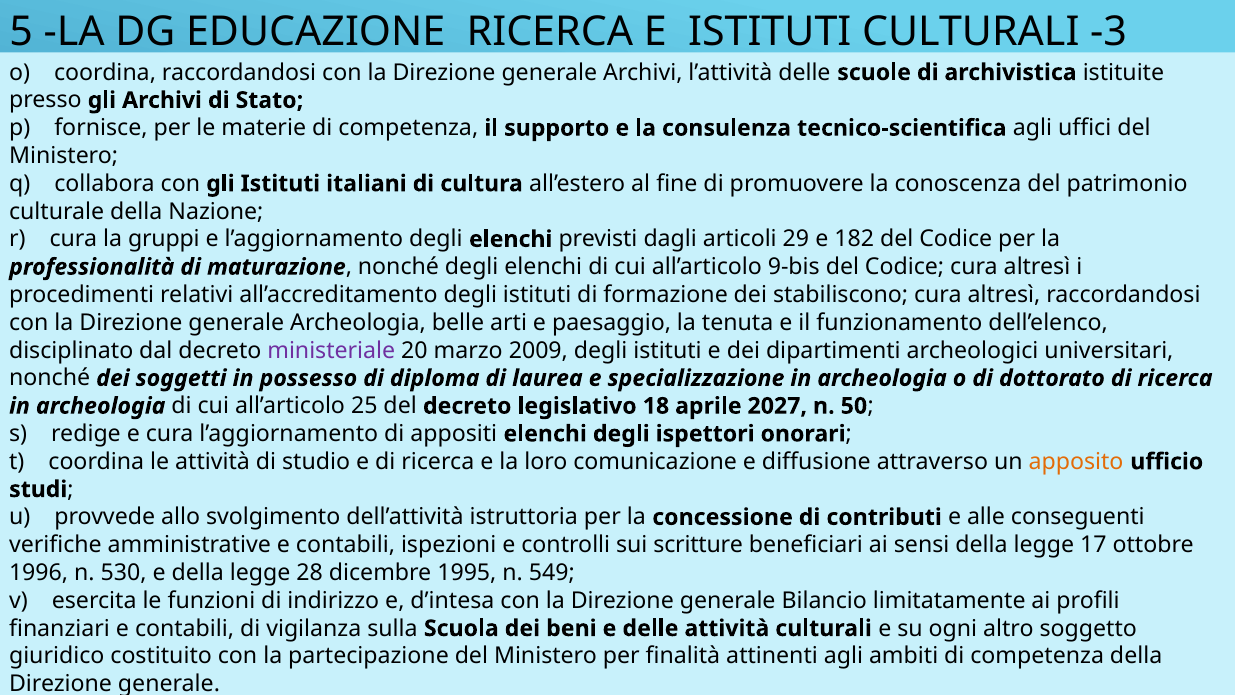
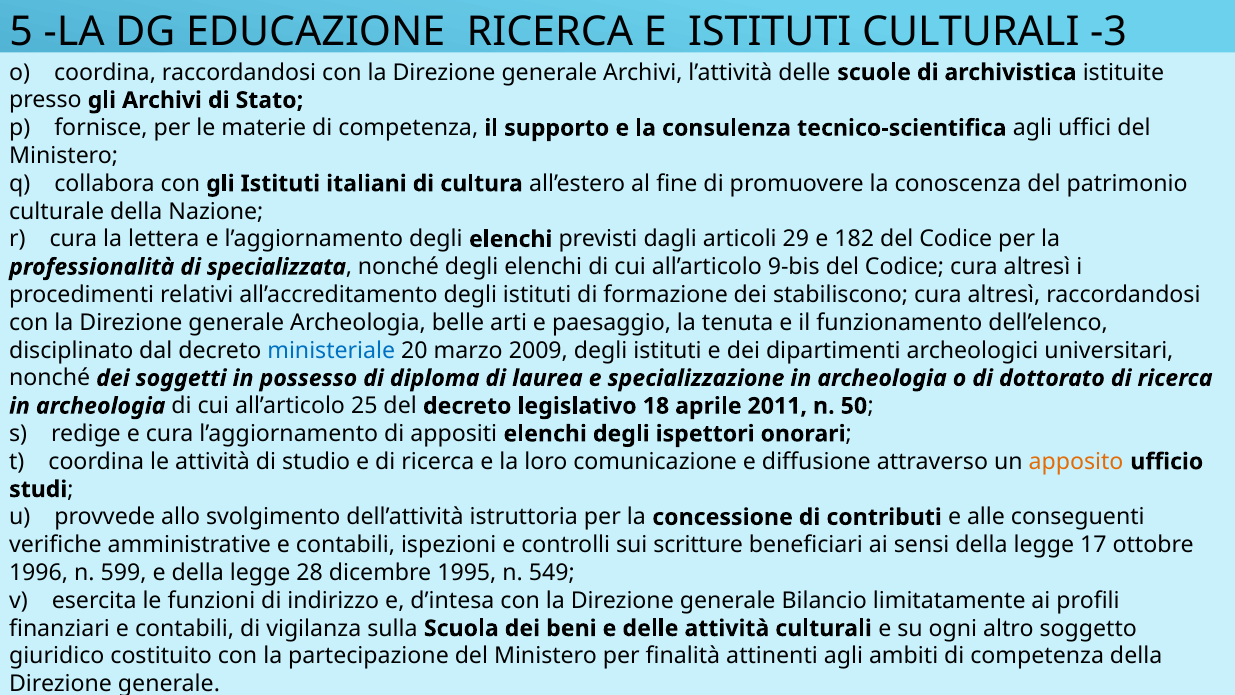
gruppi: gruppi -> lettera (164, 239)
maturazione: maturazione -> specializzata (276, 267)
ministeriale colour: purple -> blue (331, 350)
2027: 2027 -> 2011 (777, 406)
530: 530 -> 599 (124, 573)
